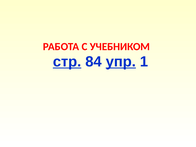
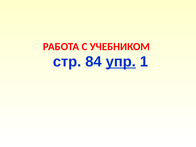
стр underline: present -> none (67, 62)
